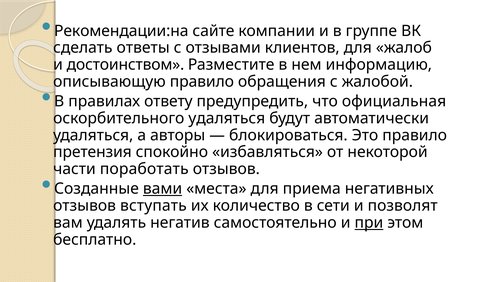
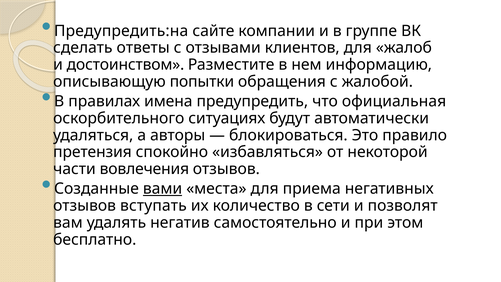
Рекомендации:на: Рекомендации:на -> Предупредить:на (121, 31)
описывающую правило: правило -> попытки (202, 82)
ответу: ответу -> имена (168, 101)
оскорбительного удаляться: удаляться -> ситуациях (227, 118)
поработать: поработать -> вовлечения (144, 169)
при underline: present -> none (369, 222)
